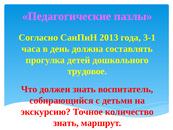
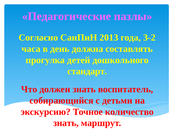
3-1: 3-1 -> 3-2 (149, 37)
трудовое: трудовое -> стандарт (87, 71)
